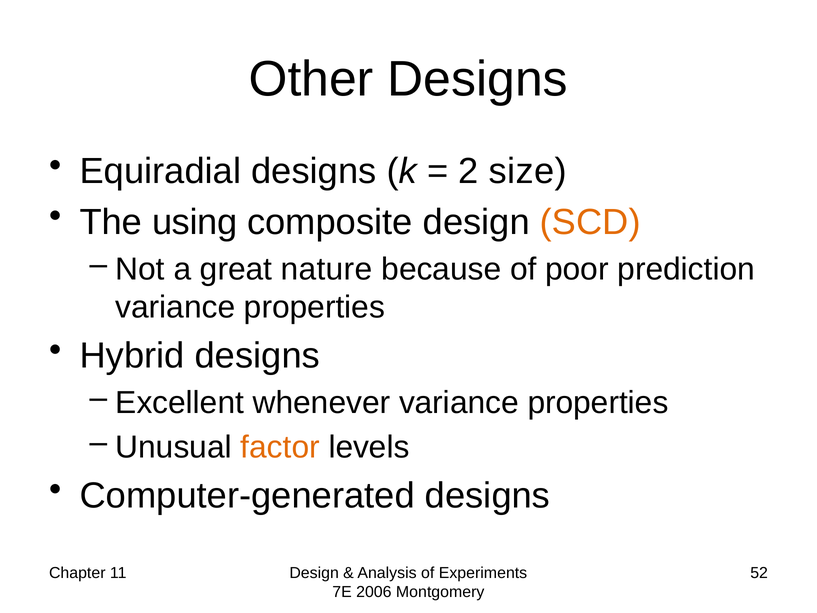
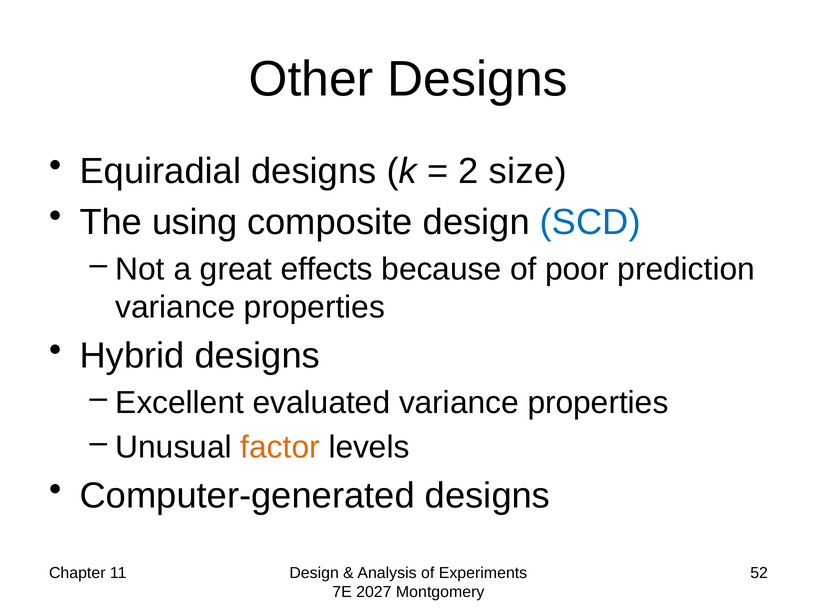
SCD colour: orange -> blue (590, 222)
nature: nature -> effects (327, 269)
whenever: whenever -> evaluated (322, 403)
2006: 2006 -> 2027 (374, 592)
